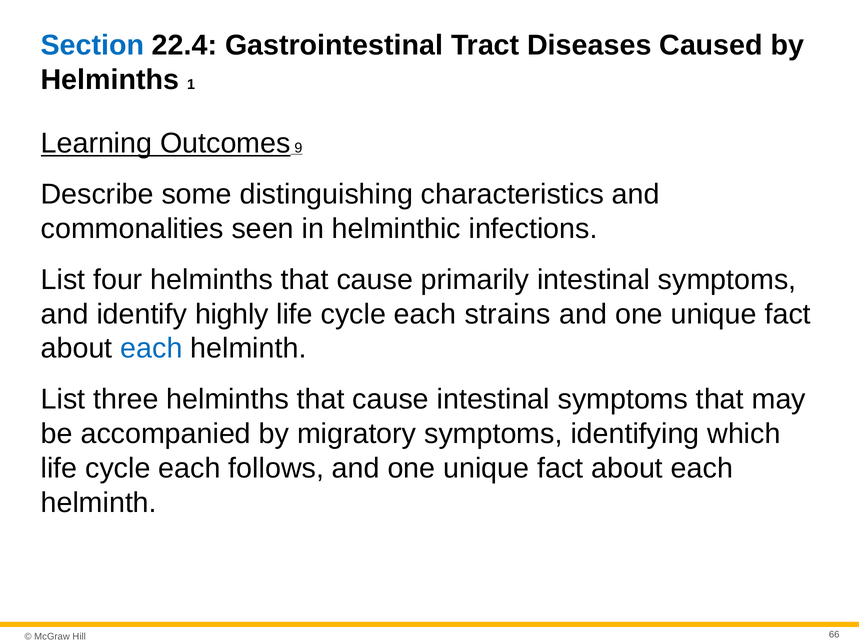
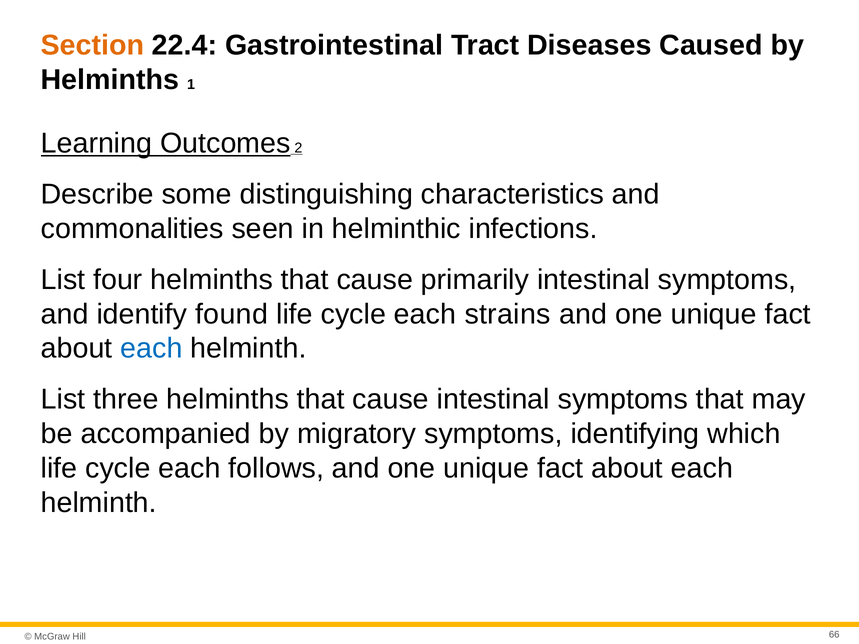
Section colour: blue -> orange (92, 45)
9: 9 -> 2 (298, 148)
highly: highly -> found (232, 314)
